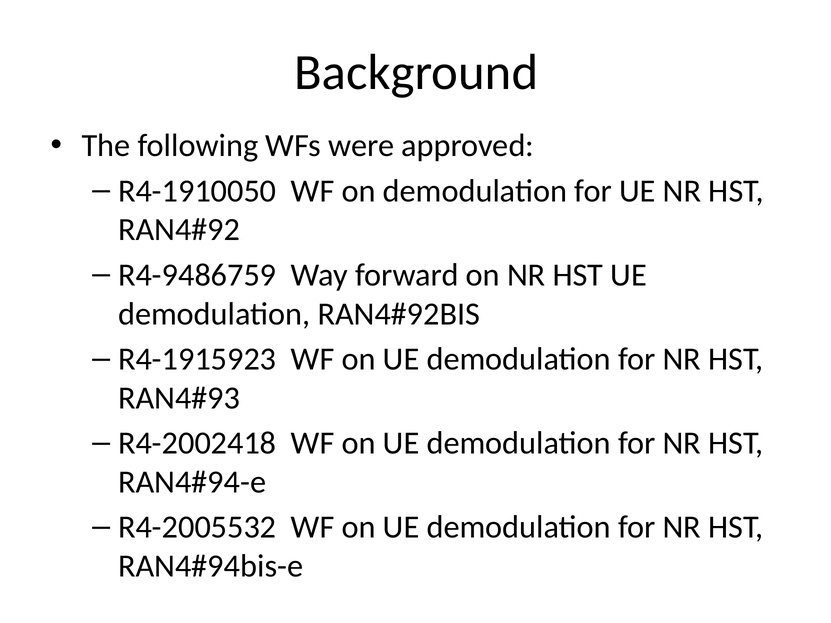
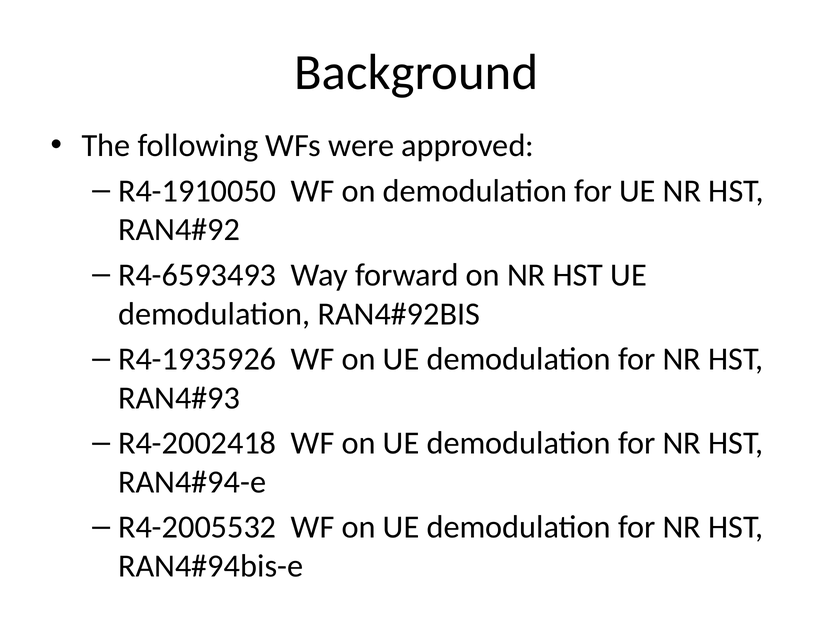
R4-9486759: R4-9486759 -> R4-6593493 (197, 275)
R4-1915923: R4-1915923 -> R4-1935926 (197, 359)
